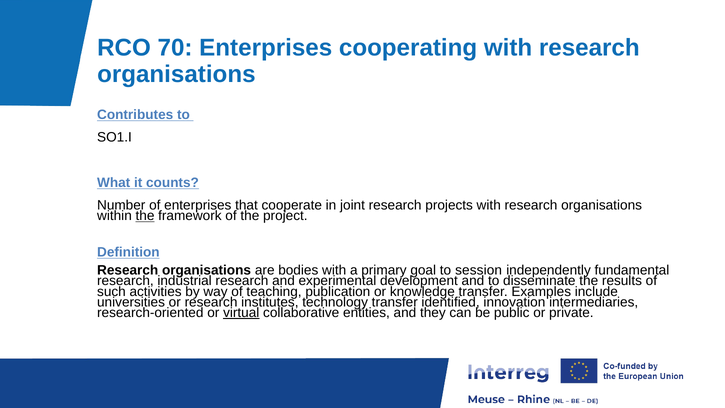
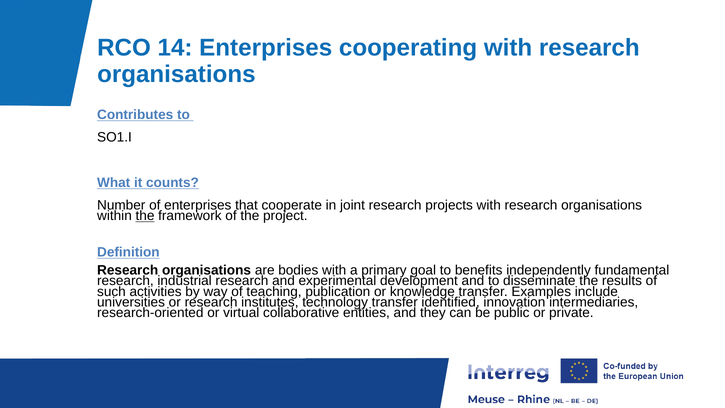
70: 70 -> 14 (175, 48)
session: session -> benefits (479, 270)
virtual underline: present -> none (241, 313)
